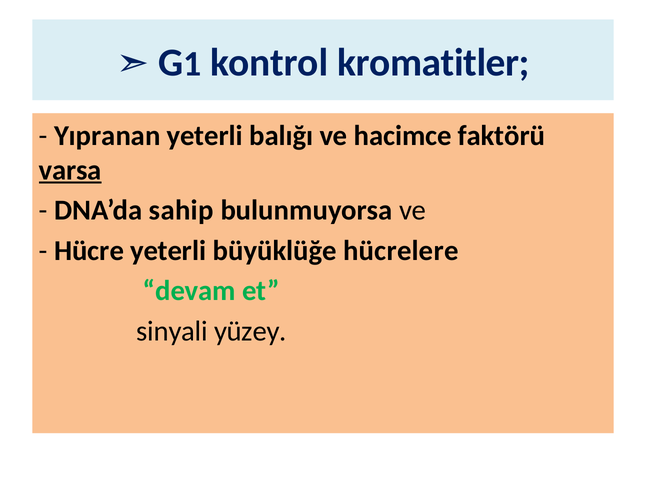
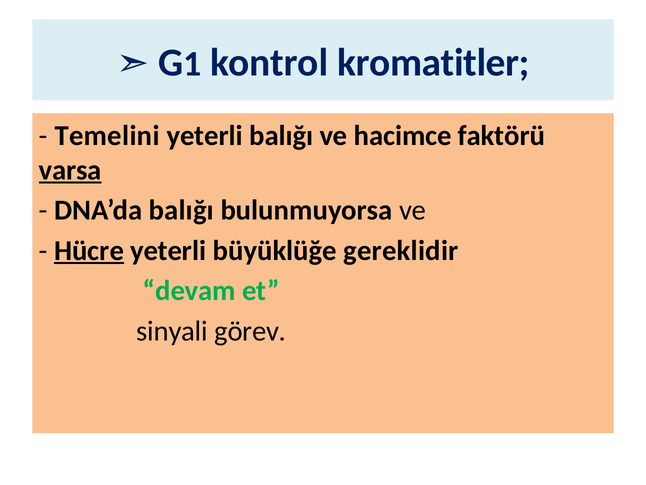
Yıpranan: Yıpranan -> Temelini (107, 136)
DNA’da sahip: sahip -> balığı (181, 210)
Hücre underline: none -> present (89, 250)
hücrelere: hücrelere -> gereklidir (401, 250)
yüzey: yüzey -> görev (250, 331)
